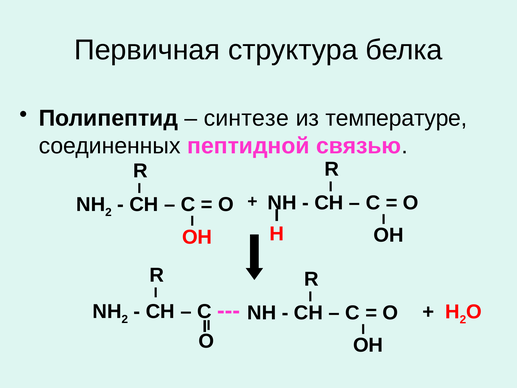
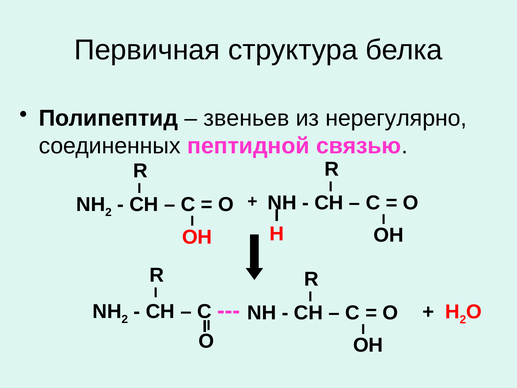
синтезе: синтезе -> звеньев (246, 118)
температуре: температуре -> нерегулярно (396, 118)
